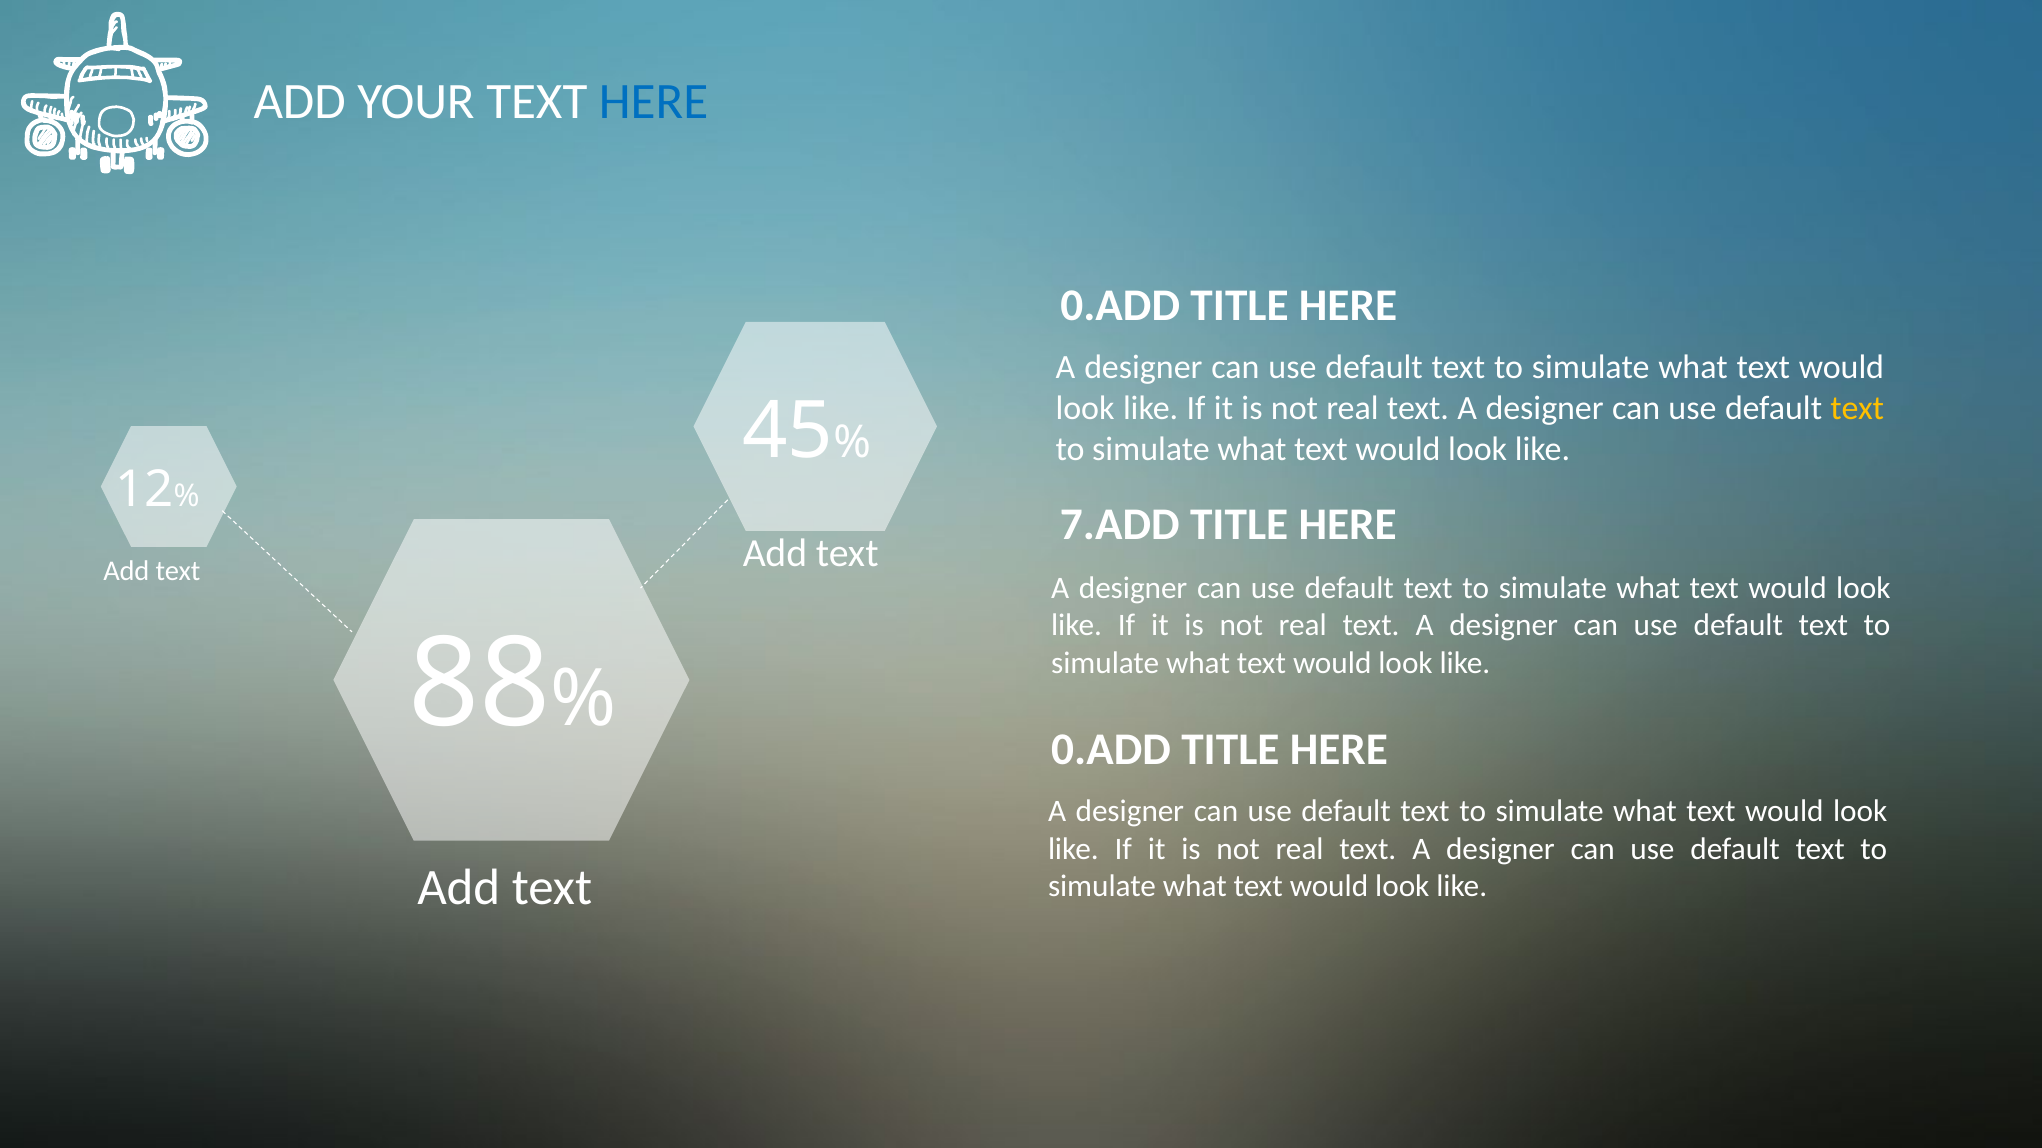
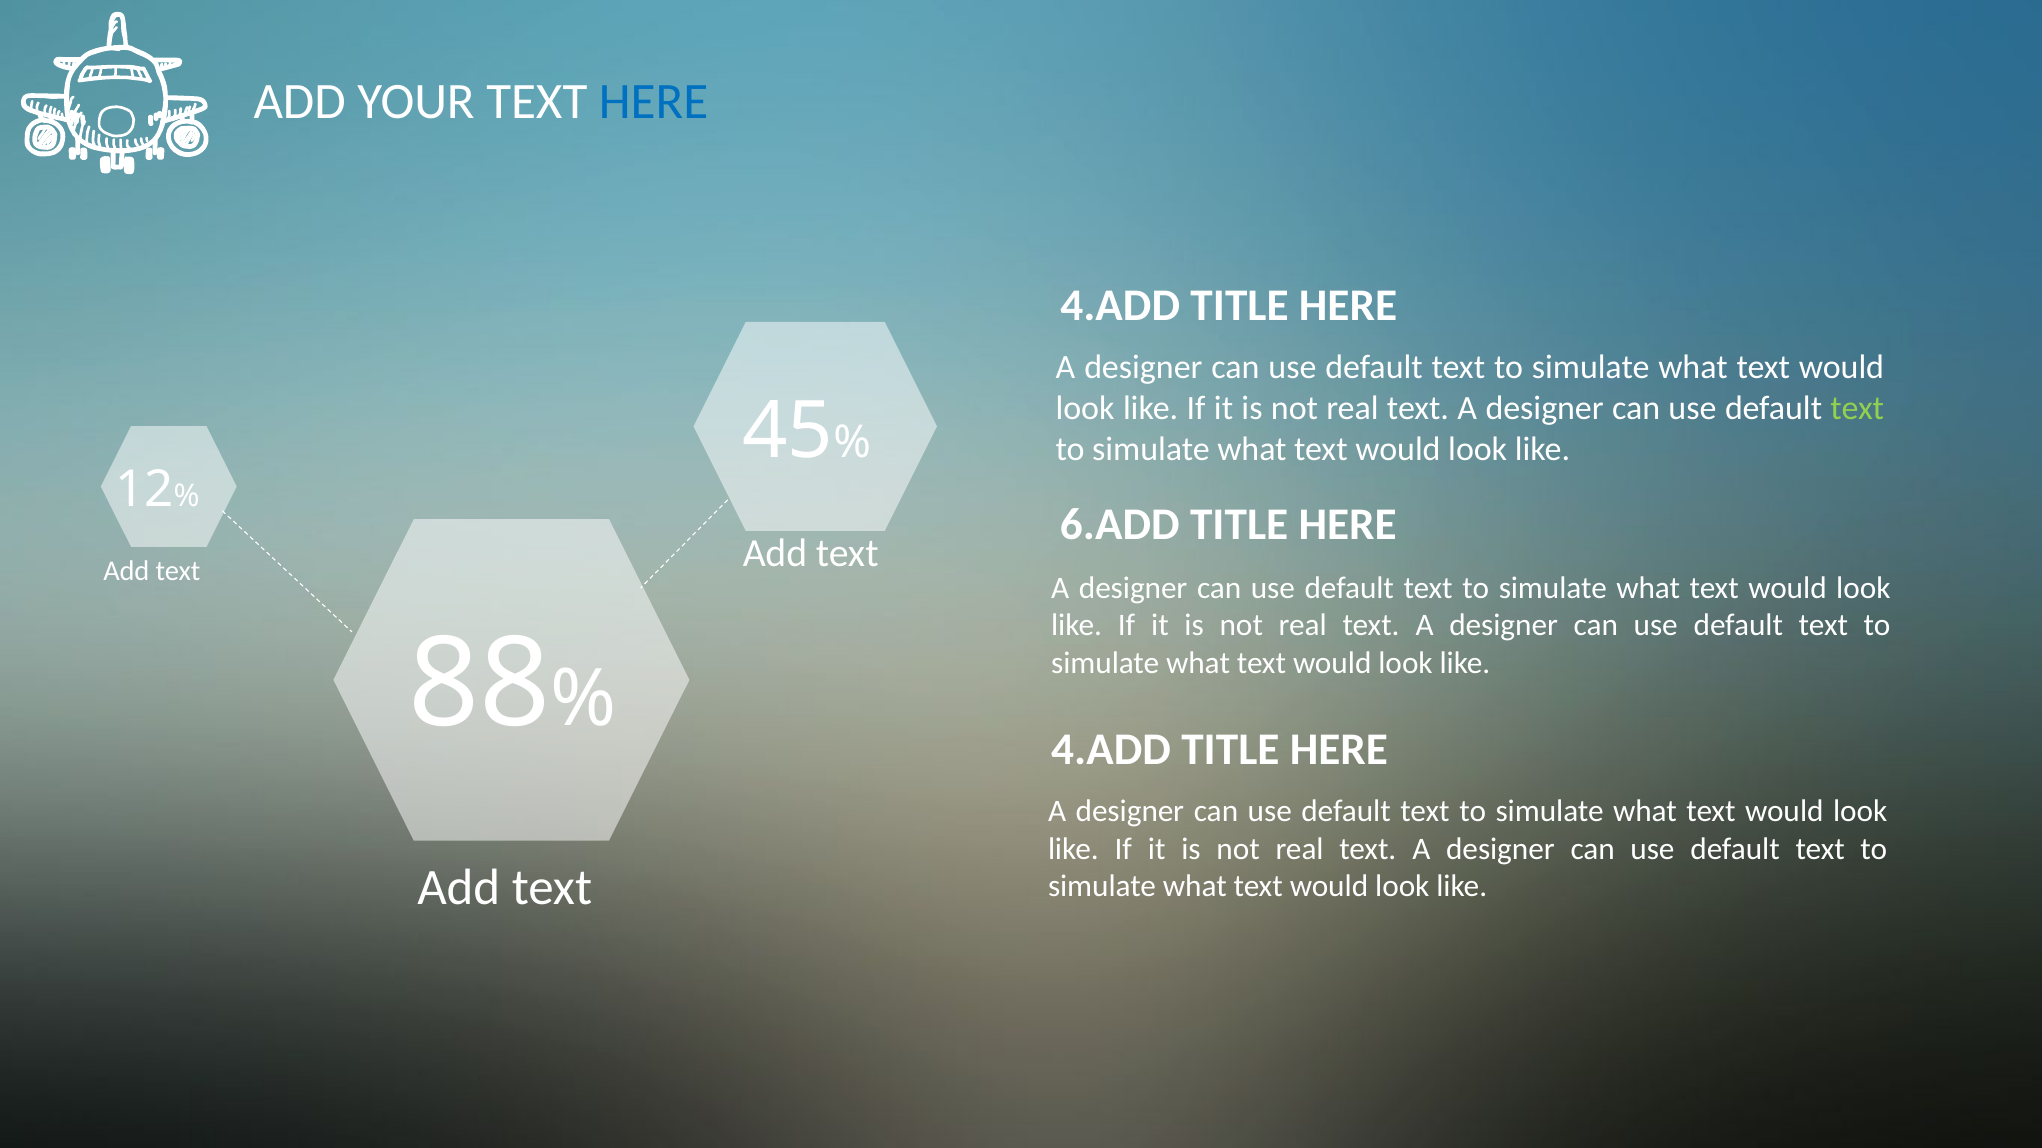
0.ADD: 0.ADD -> 4.ADD (1120, 306)
text colour: yellow -> light green (1857, 408)
7.ADD: 7.ADD -> 6.ADD (1120, 525)
0.ADD: 0.ADD -> 4.ADD (1111, 750)
